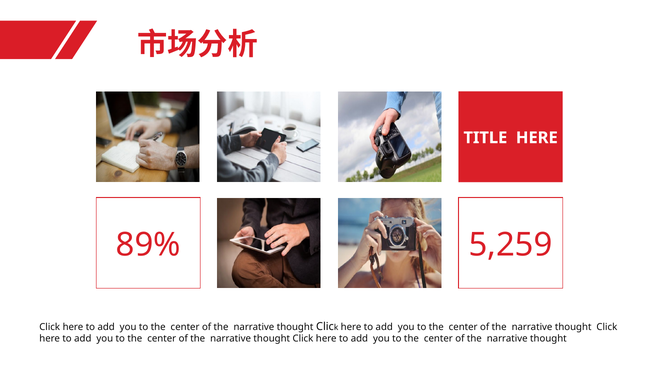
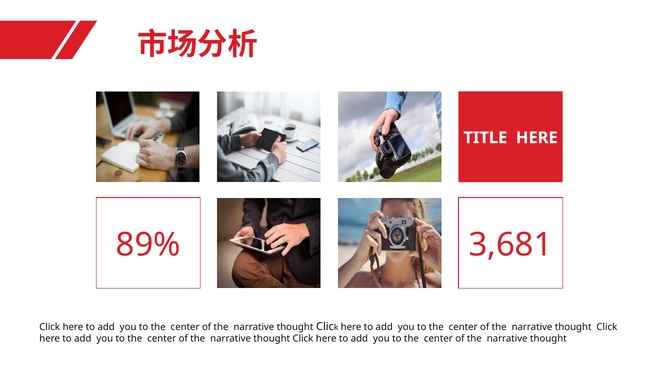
5,259: 5,259 -> 3,681 (511, 245)
